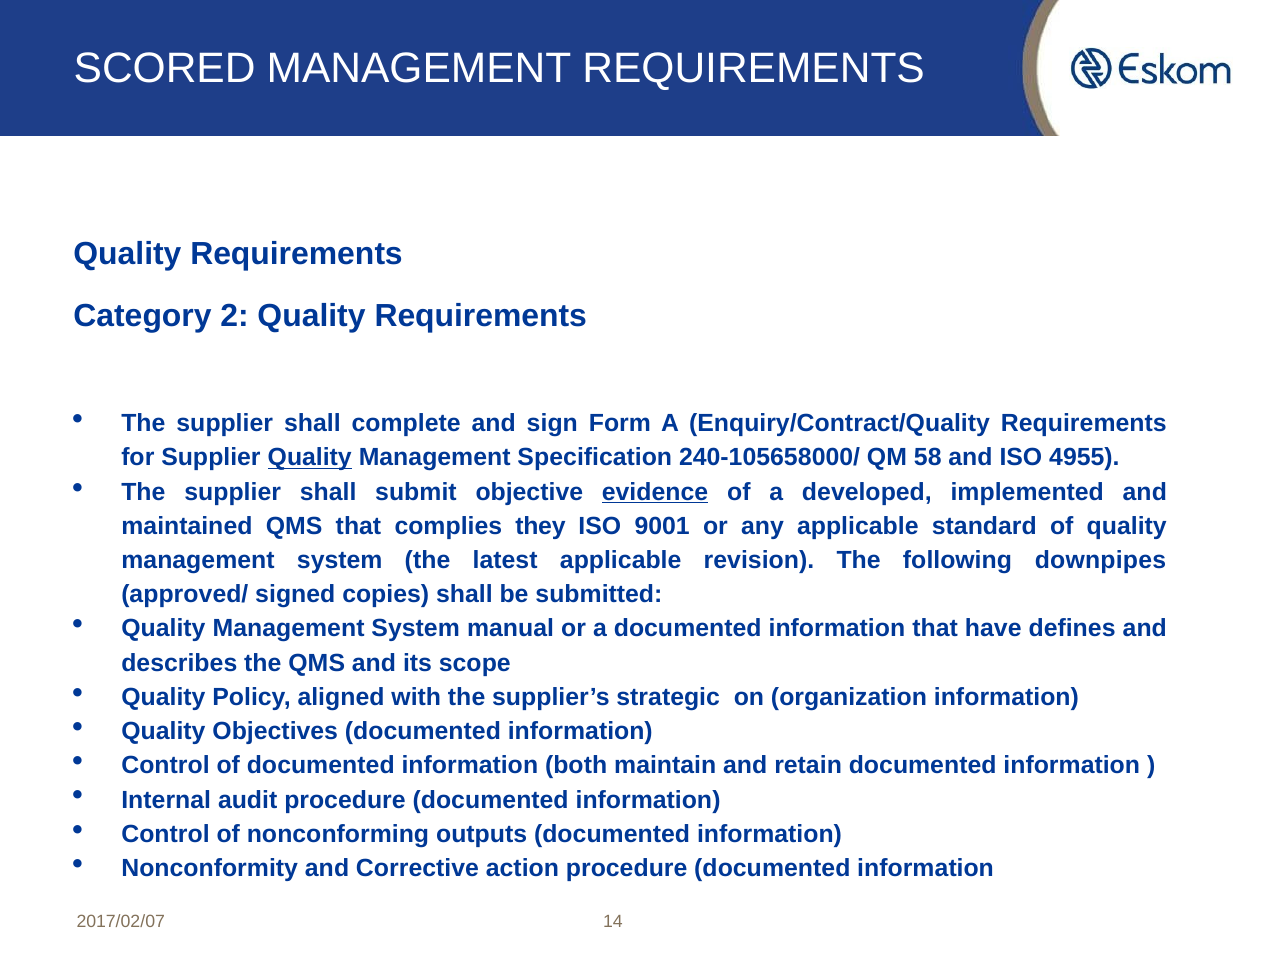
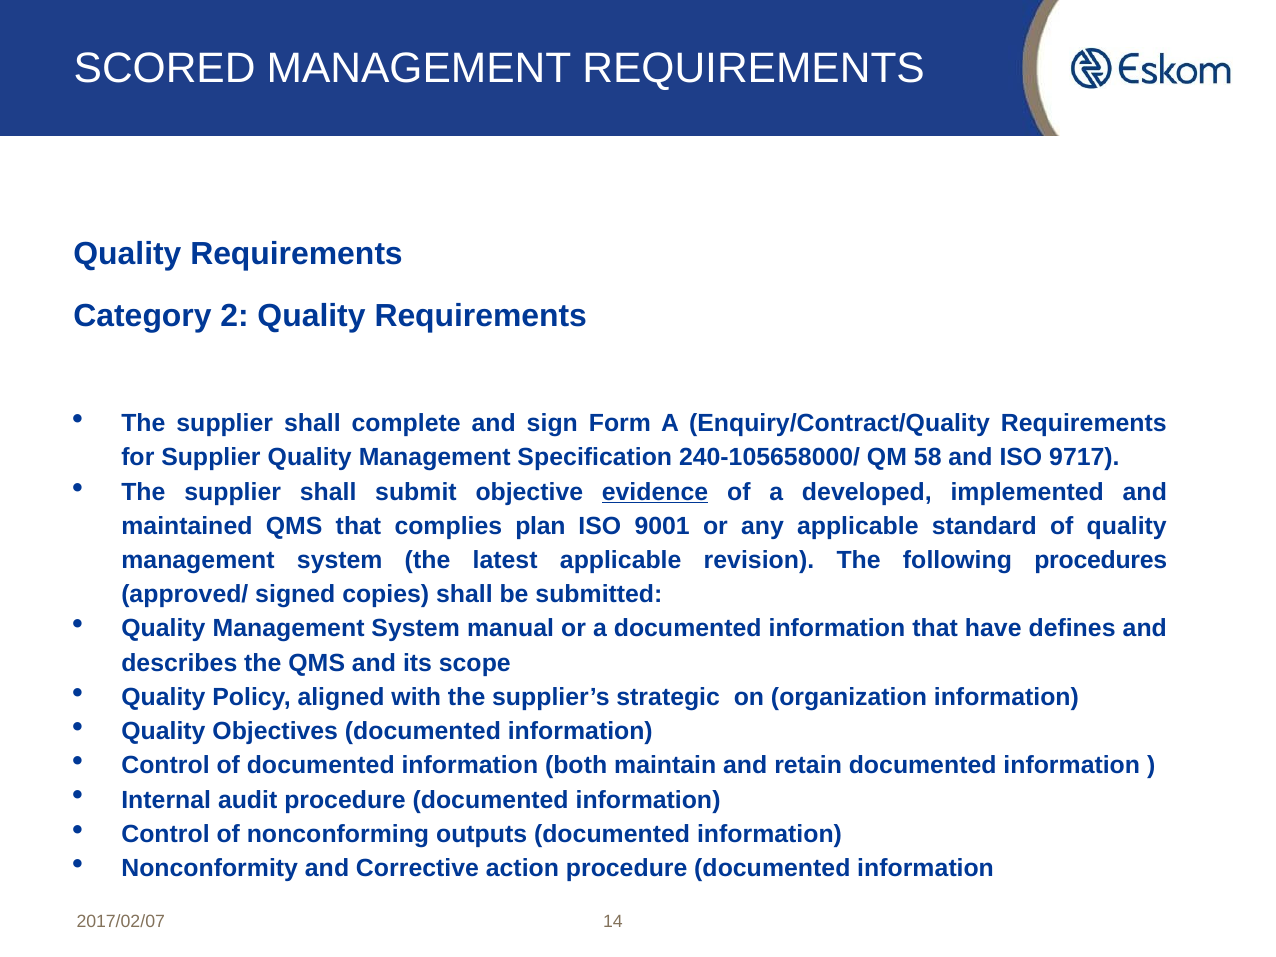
Quality underline: present -> none (310, 458)
4955: 4955 -> 9717 (1084, 458)
they: they -> plan (540, 526)
downpipes: downpipes -> procedures (1101, 560)
